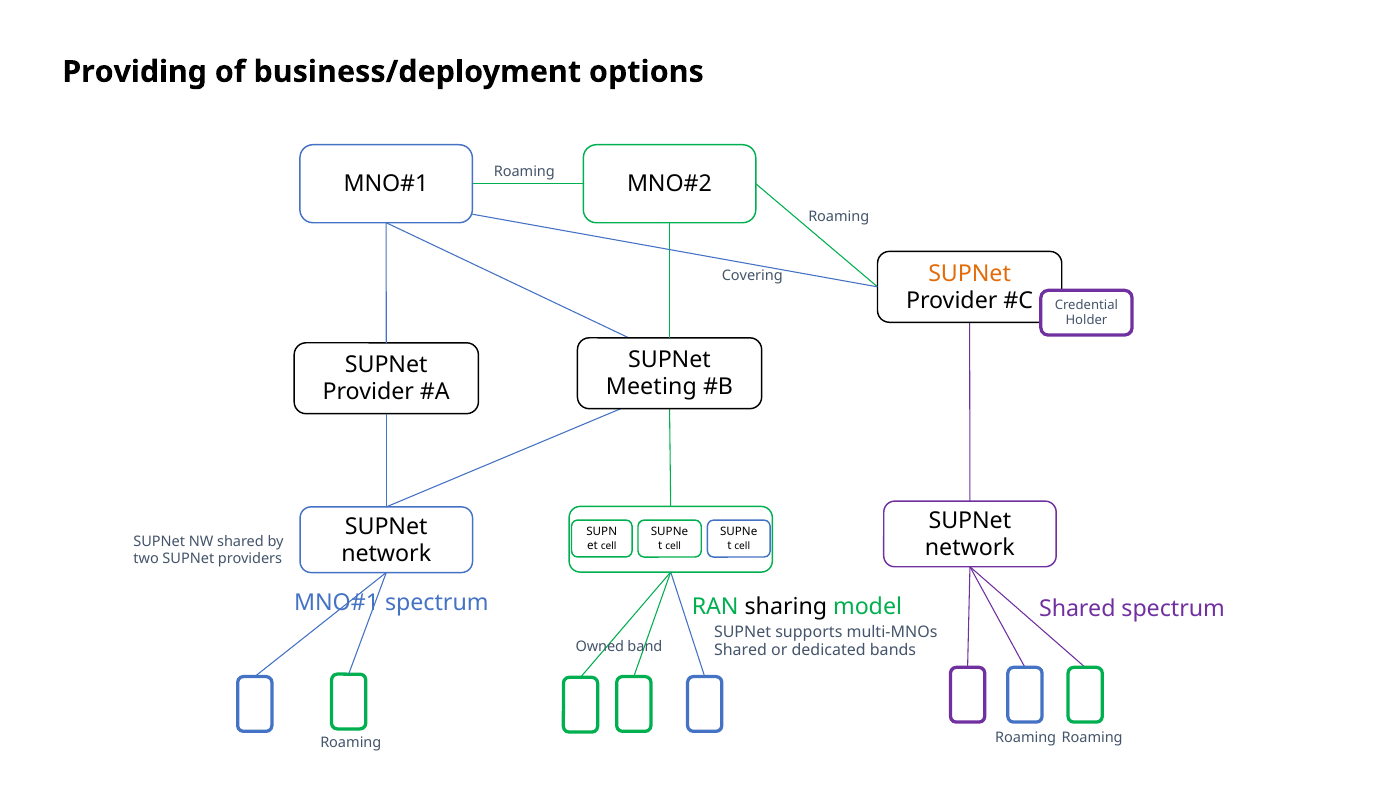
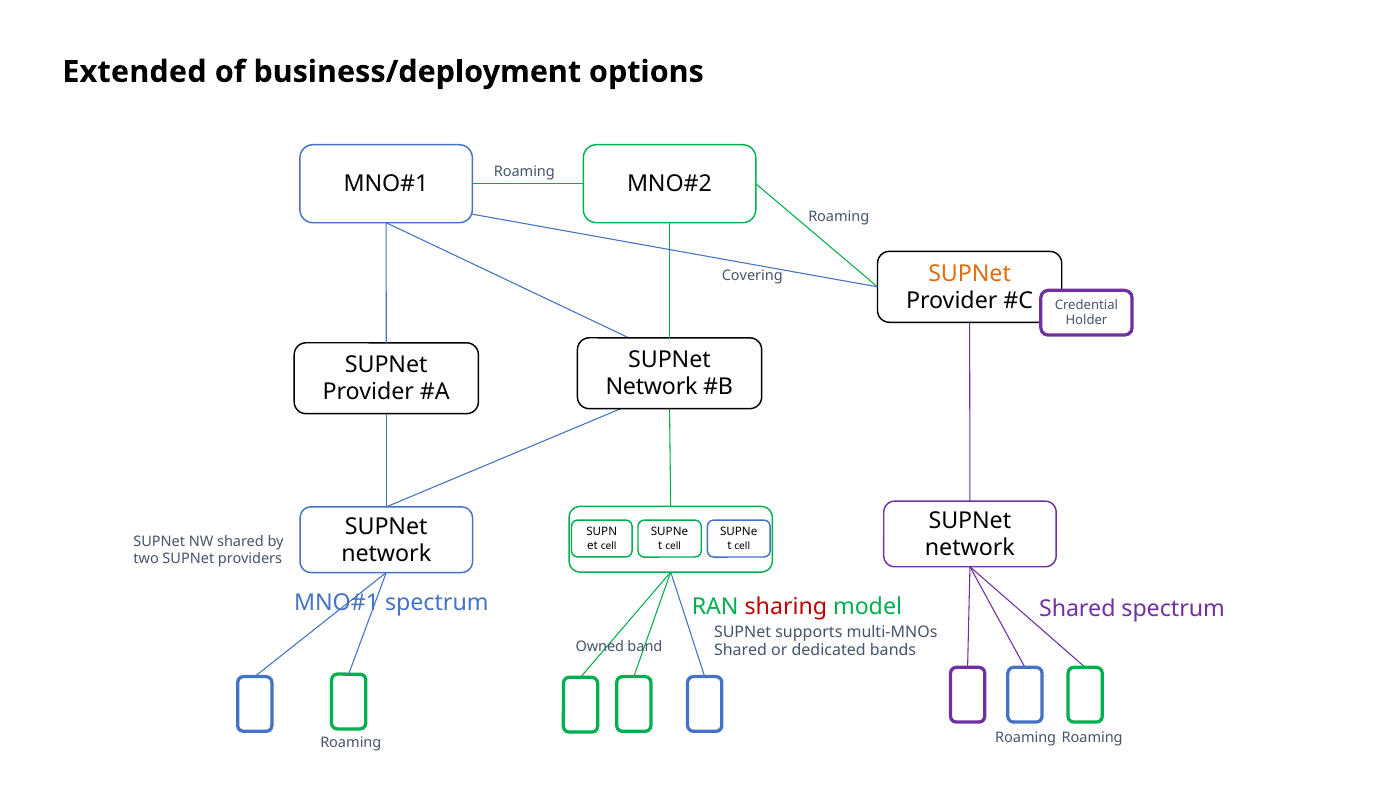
Providing: Providing -> Extended (134, 72)
Meeting: Meeting -> Network (652, 387)
sharing colour: black -> red (786, 607)
